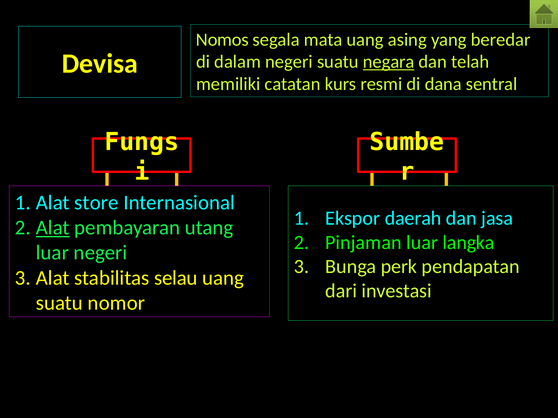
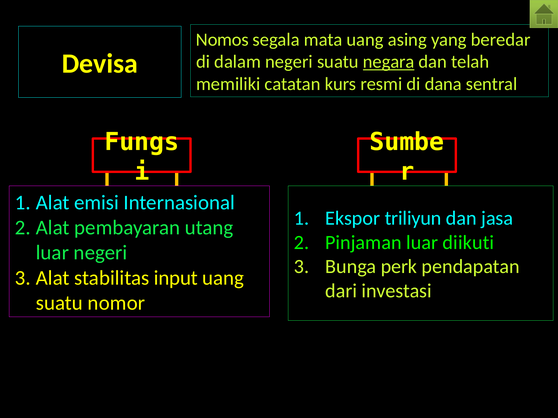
store: store -> emisi (97, 203)
daerah: daerah -> triliyun (413, 219)
Alat underline: present -> none (53, 228)
langka: langka -> diikuti (468, 243)
selau: selau -> input (176, 278)
